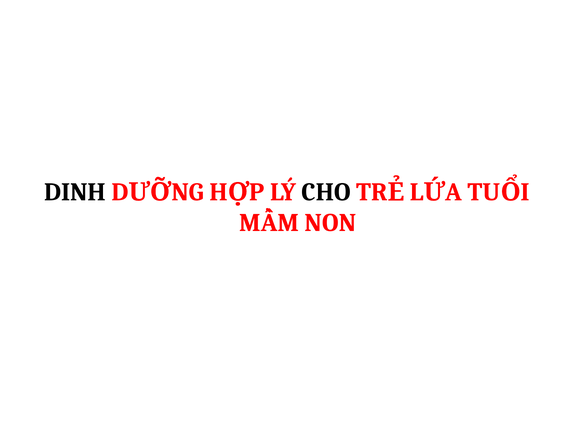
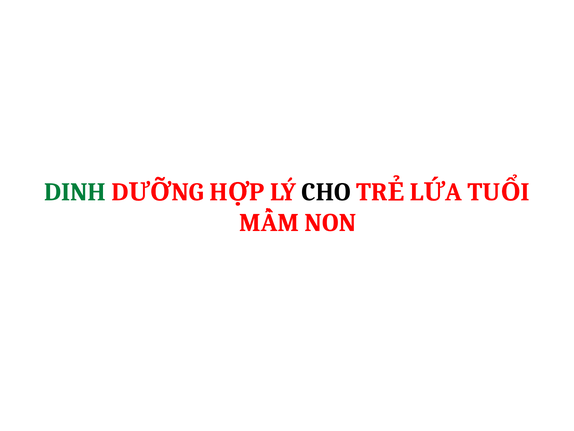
DINH colour: black -> green (75, 192)
